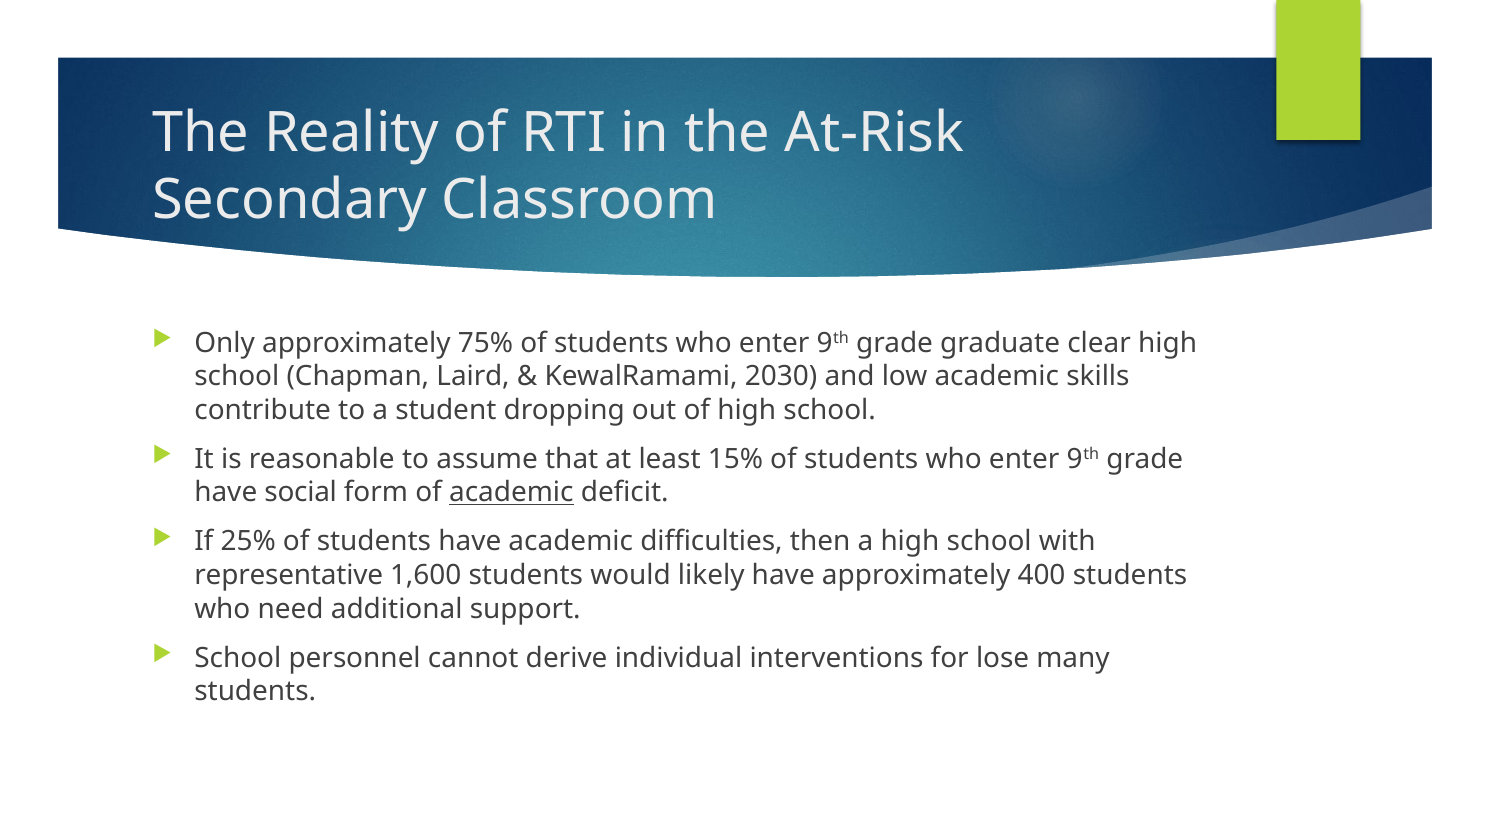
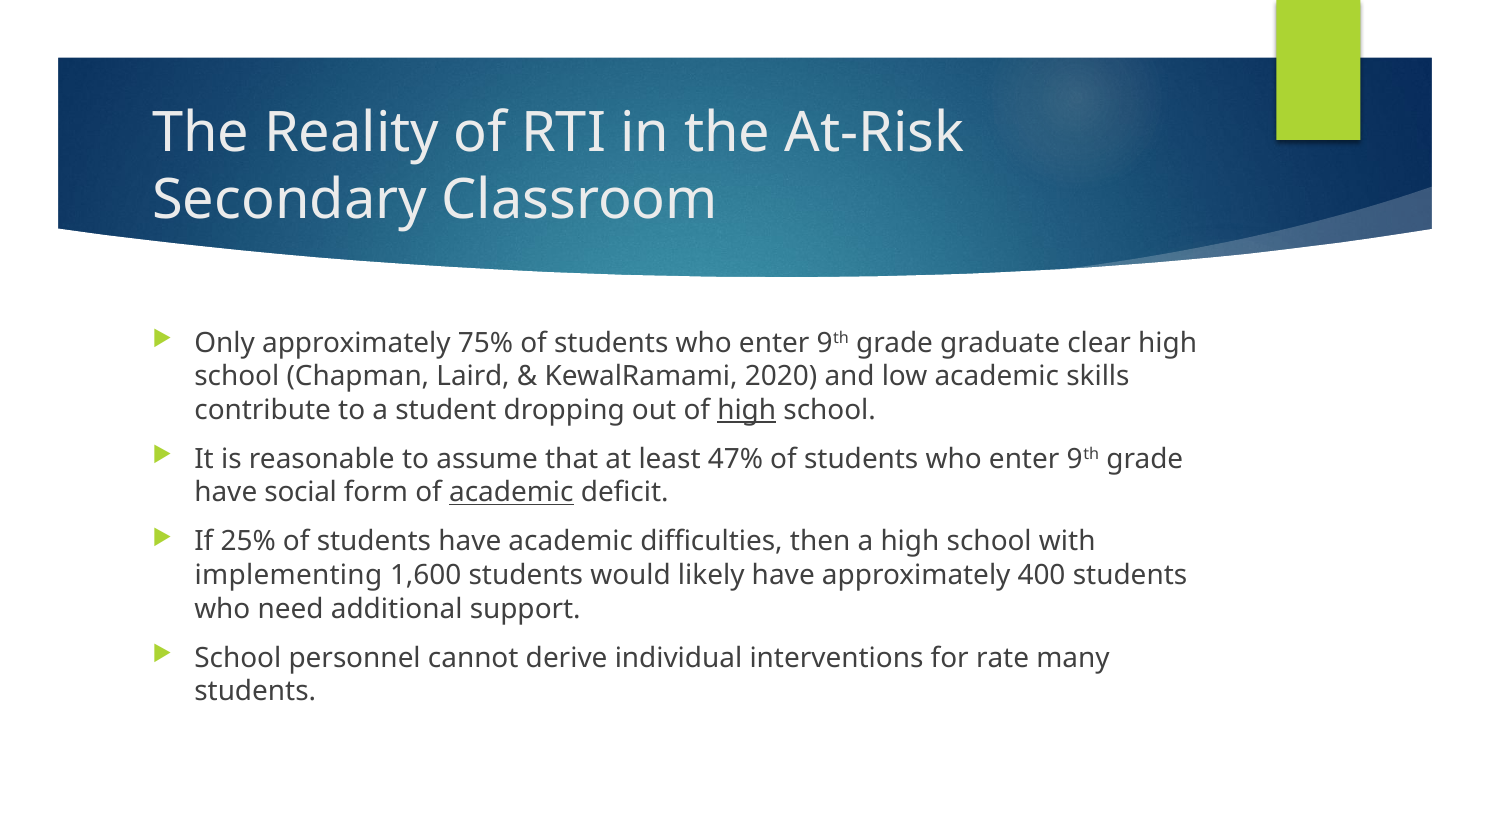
2030: 2030 -> 2020 (781, 376)
high underline: none -> present (747, 410)
15%: 15% -> 47% (735, 459)
representative: representative -> implementing (288, 575)
lose: lose -> rate (1003, 658)
